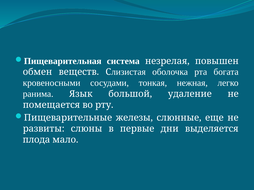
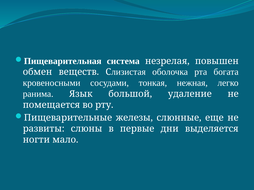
плода: плода -> ногти (36, 140)
